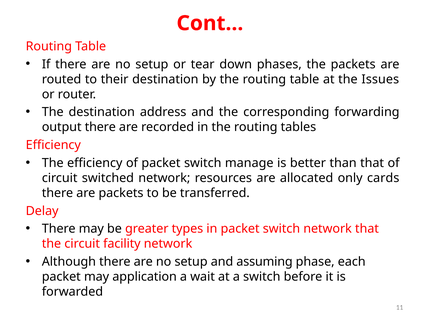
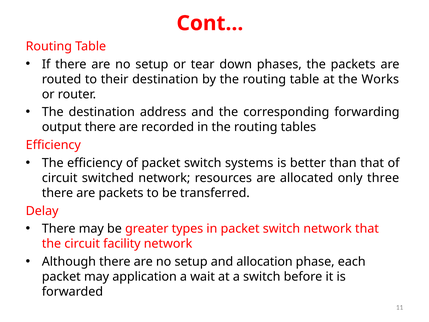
Issues: Issues -> Works (380, 79)
manage: manage -> systems (249, 163)
cards: cards -> three (383, 178)
assuming: assuming -> allocation (265, 261)
